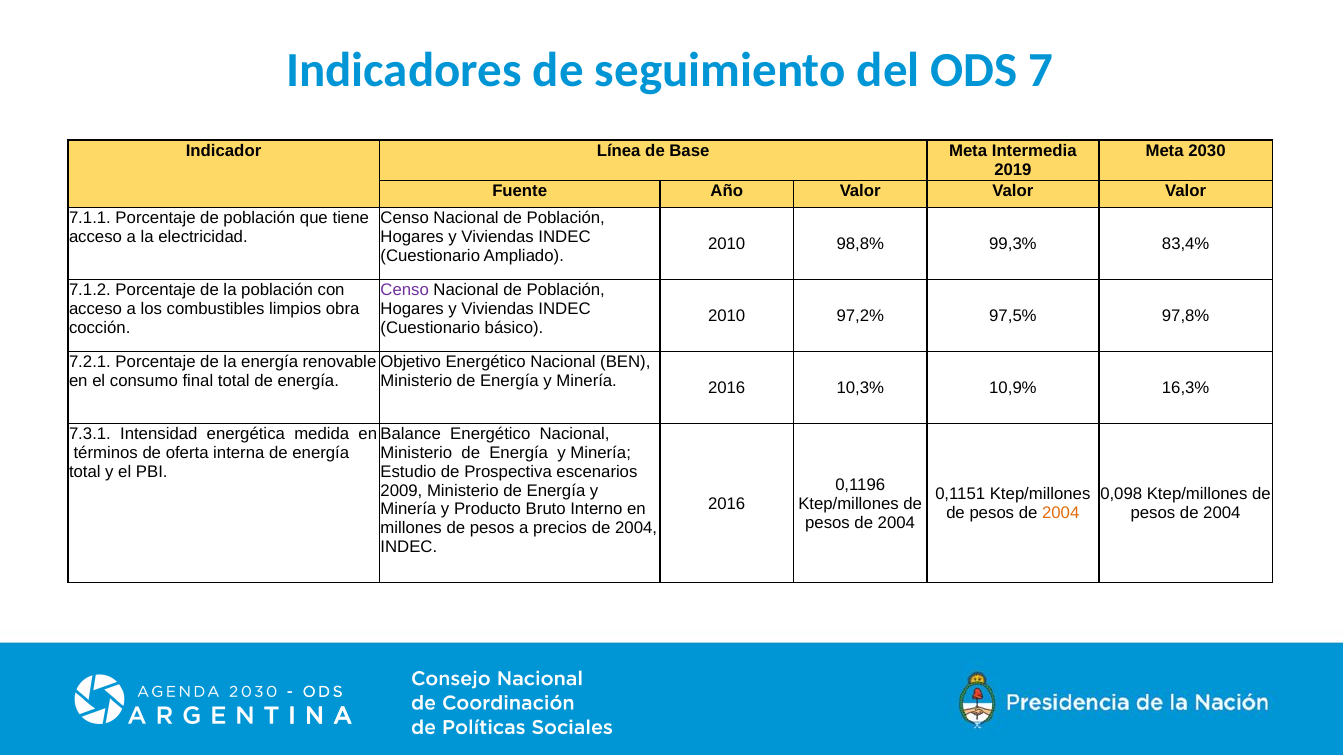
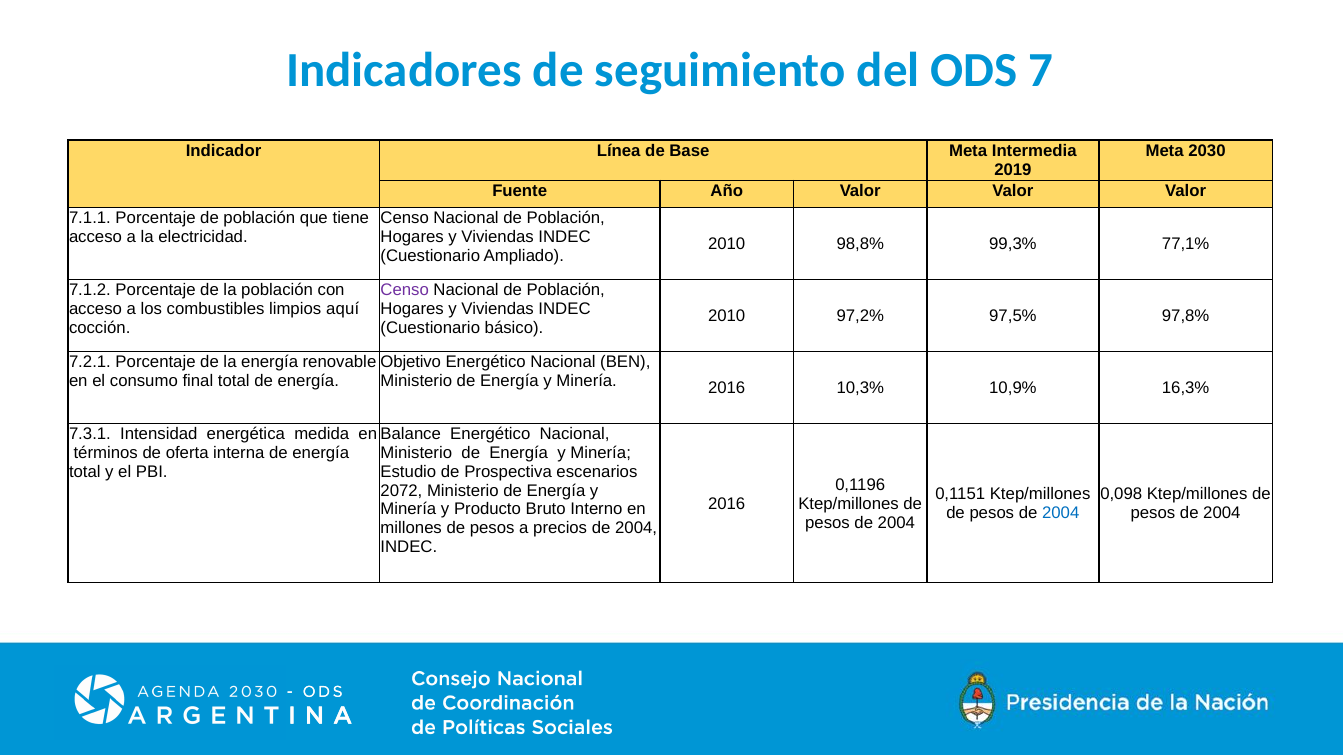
83,4%: 83,4% -> 77,1% (1186, 244)
obra: obra -> aquí (343, 309)
2009: 2009 -> 2072 (401, 491)
2004 colour: orange -> blue (1061, 513)
